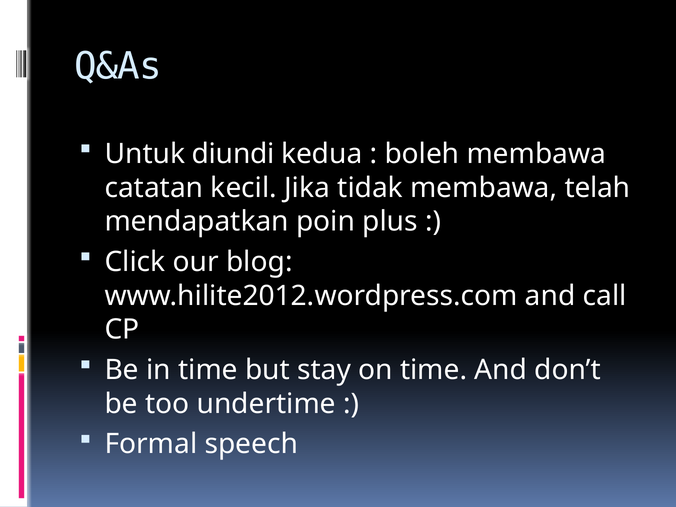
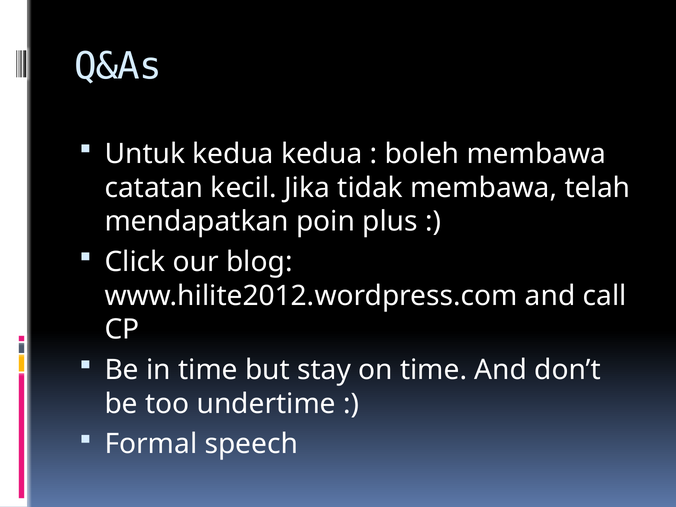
Untuk diundi: diundi -> kedua (233, 154)
